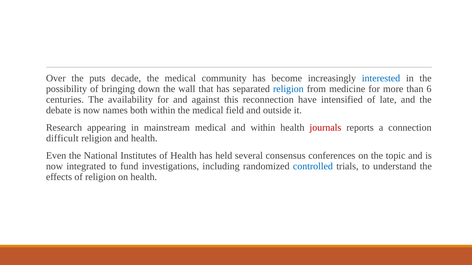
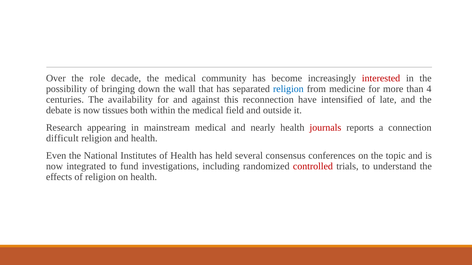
puts: puts -> role (97, 78)
interested colour: blue -> red (381, 78)
6: 6 -> 4 (429, 89)
names: names -> tissues (115, 110)
and within: within -> nearly (263, 128)
controlled colour: blue -> red (313, 167)
